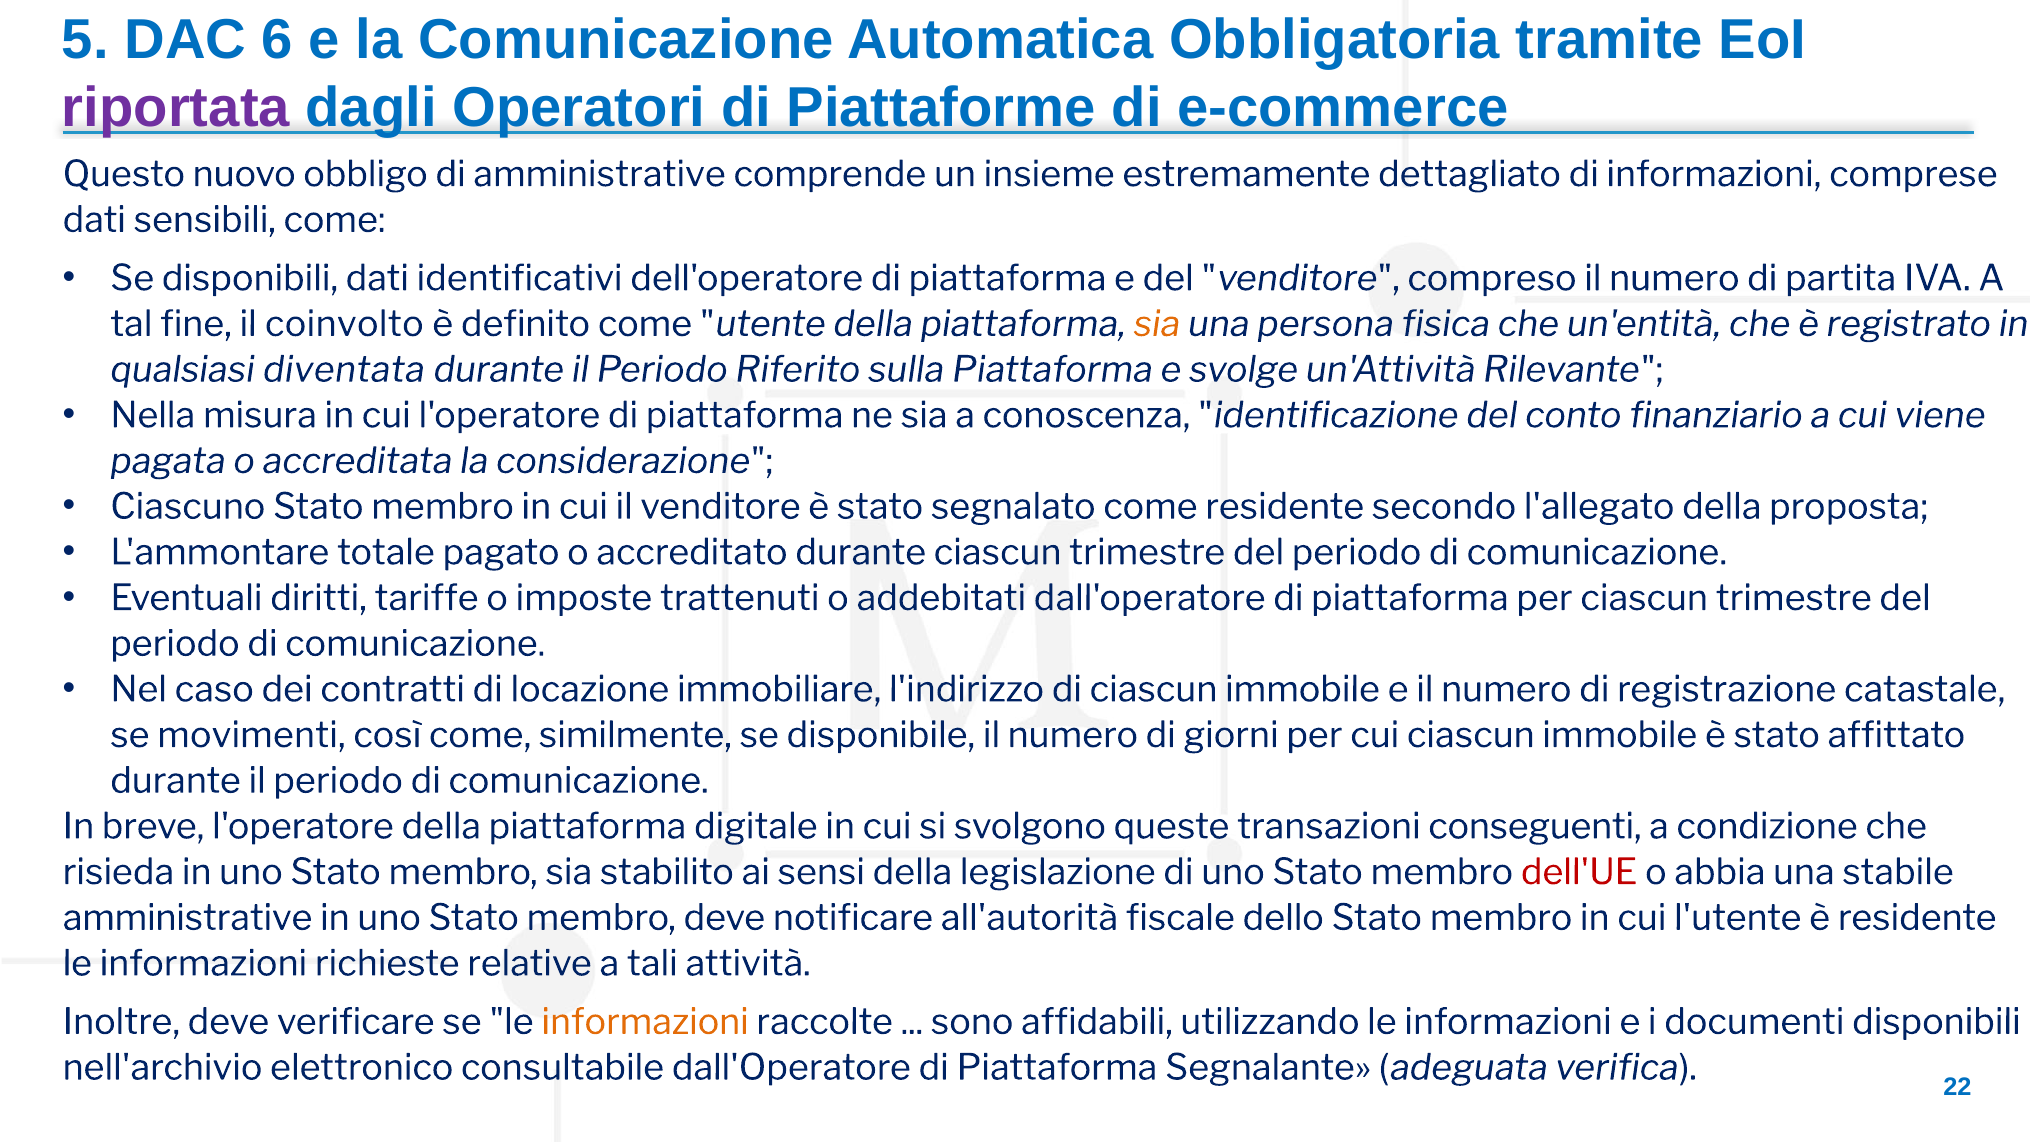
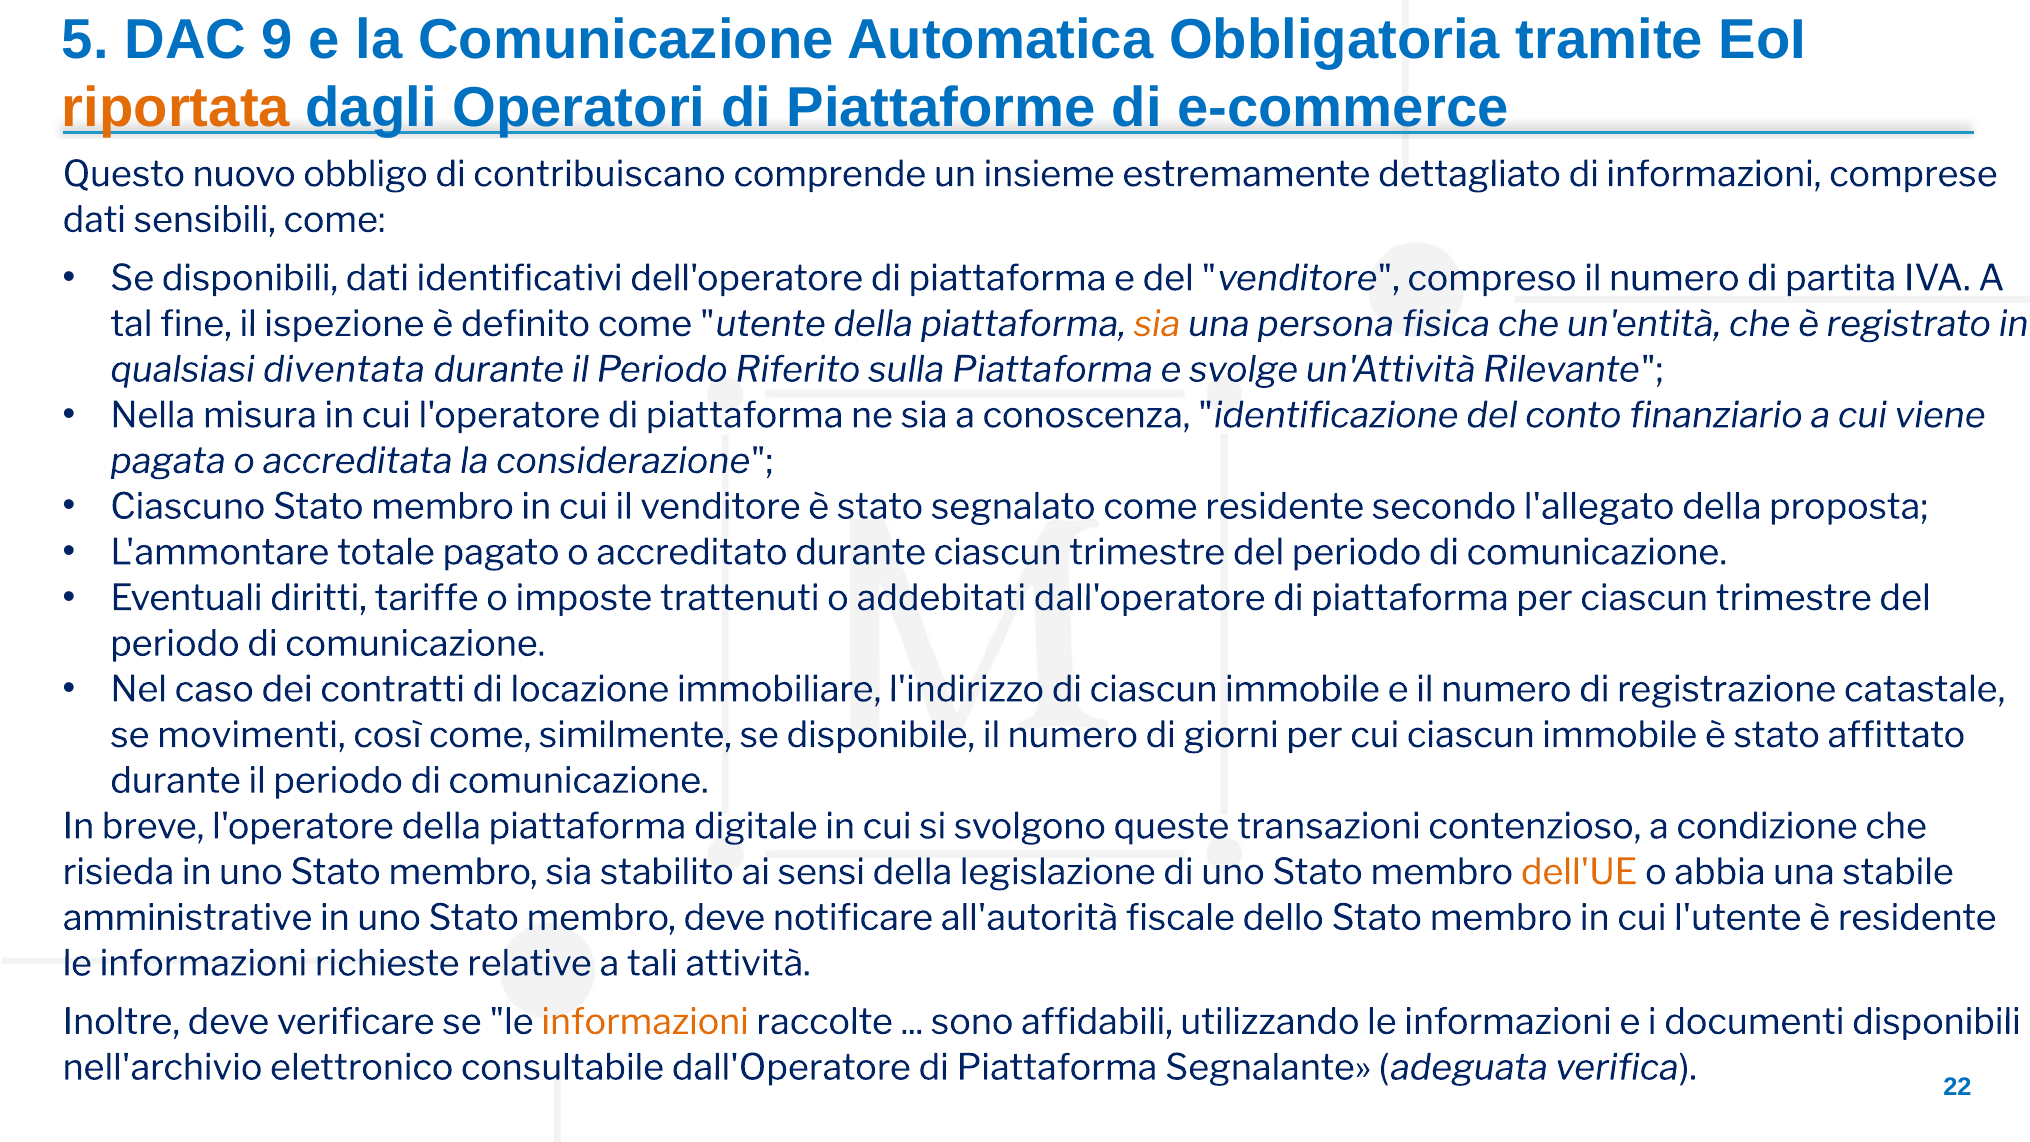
6: 6 -> 9 (277, 40)
riportata colour: purple -> orange (176, 108)
di amministrative: amministrative -> contribuiscano (599, 174)
coinvolto: coinvolto -> ispezione (344, 324)
conseguenti: conseguenti -> contenzioso (1535, 826)
dell'UE colour: red -> orange (1579, 872)
